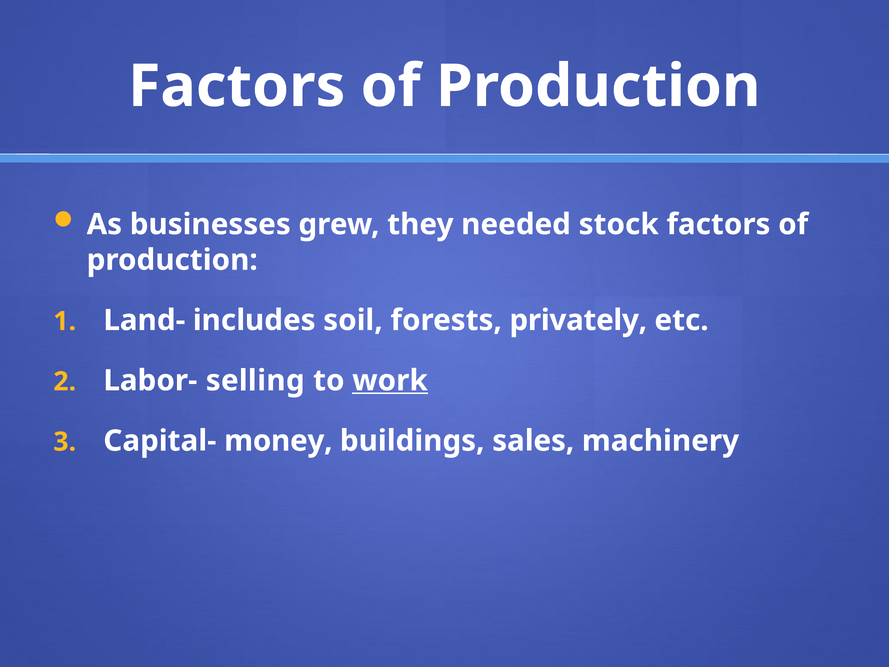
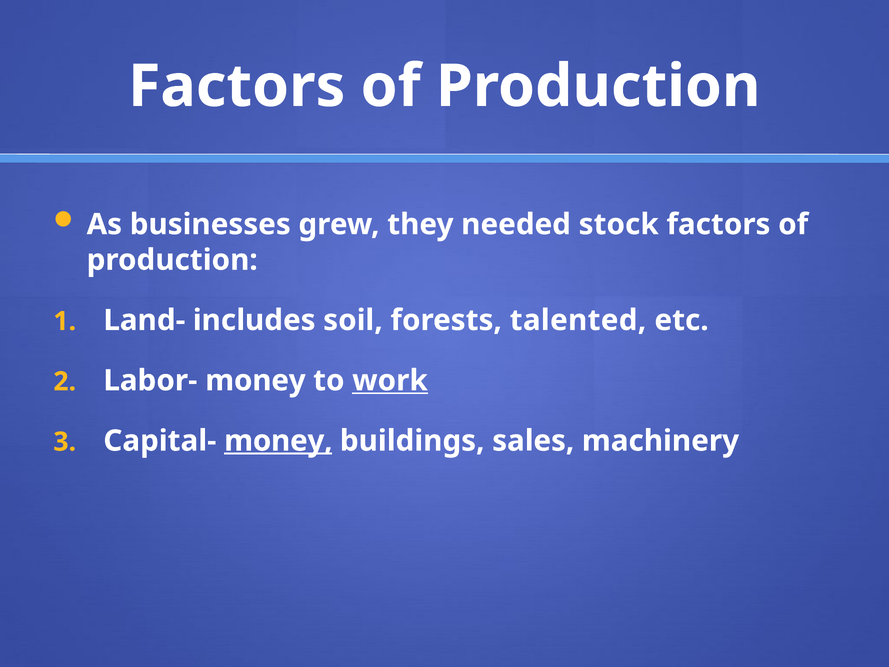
privately: privately -> talented (578, 320)
Labor- selling: selling -> money (255, 380)
money underline: none -> present (278, 441)
